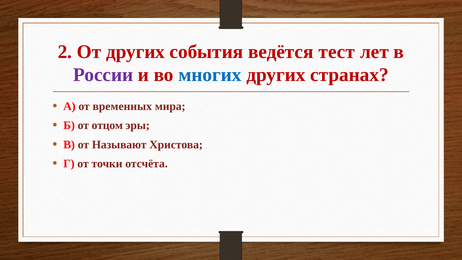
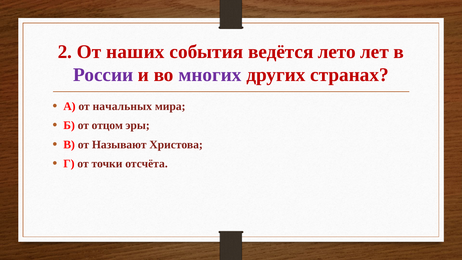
От других: других -> наших (135, 52)
тест: тест -> лето (337, 52)
многих colour: blue -> purple (210, 75)
временных: временных -> начальных (122, 106)
